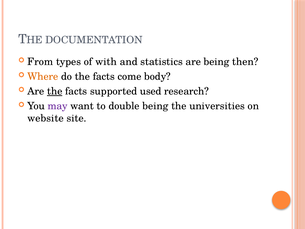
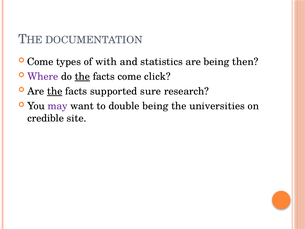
From: From -> Come (40, 62)
Where colour: orange -> purple (43, 76)
the underline: none -> present (82, 76)
body: body -> click (157, 76)
used: used -> sure (151, 91)
website: website -> credible (46, 118)
